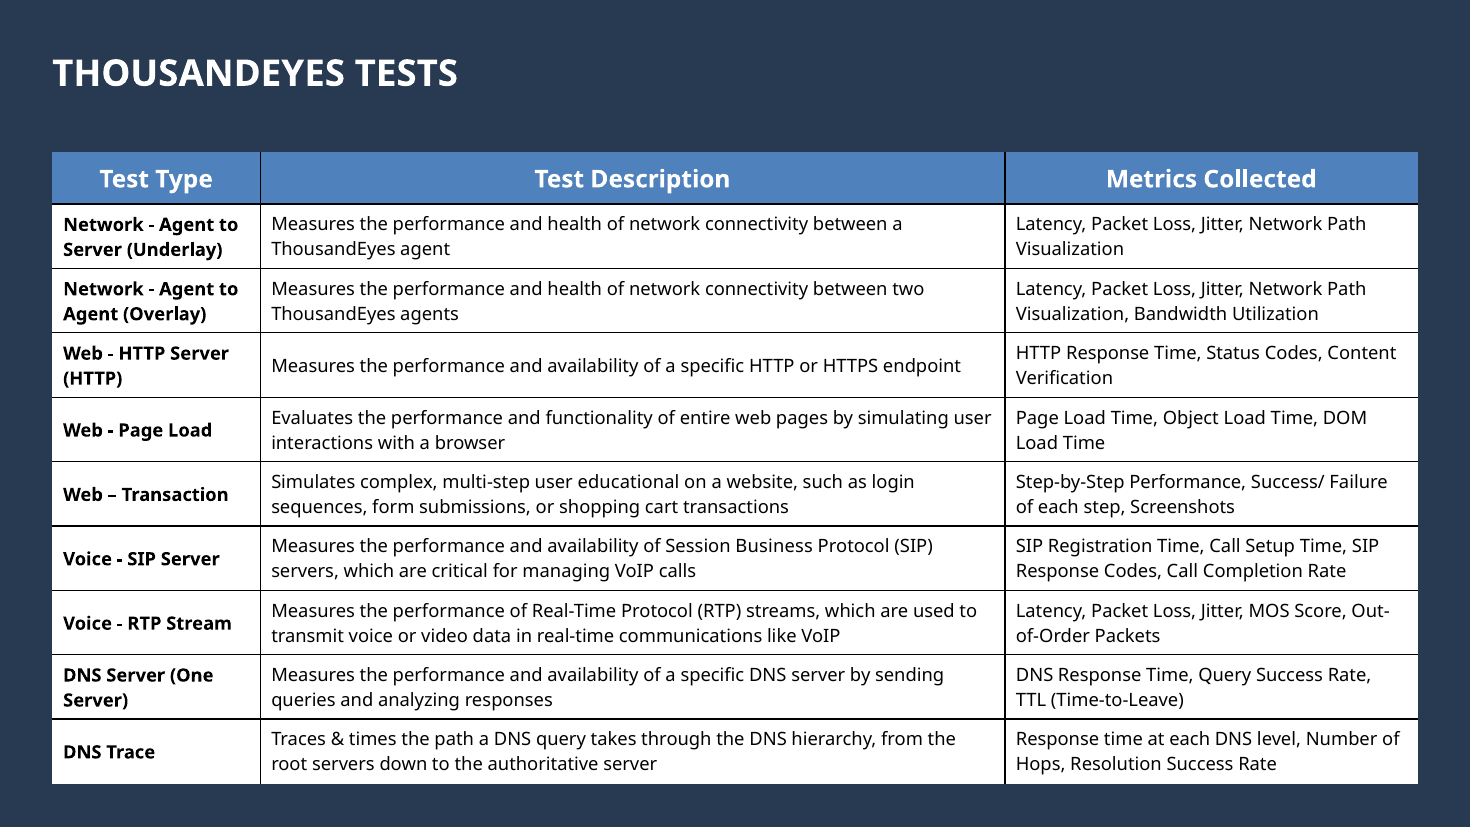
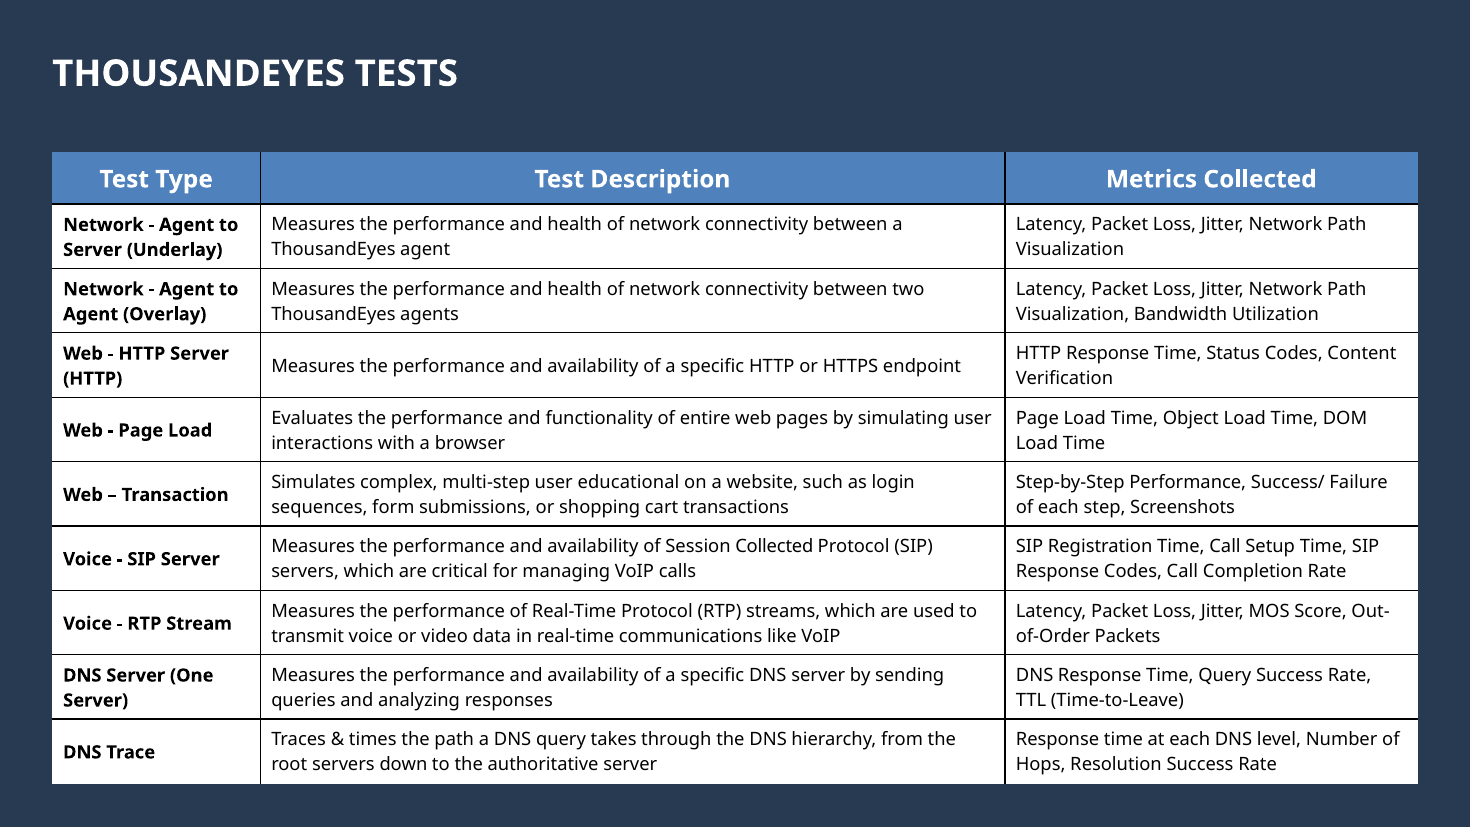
Session Business: Business -> Collected (774, 547)
